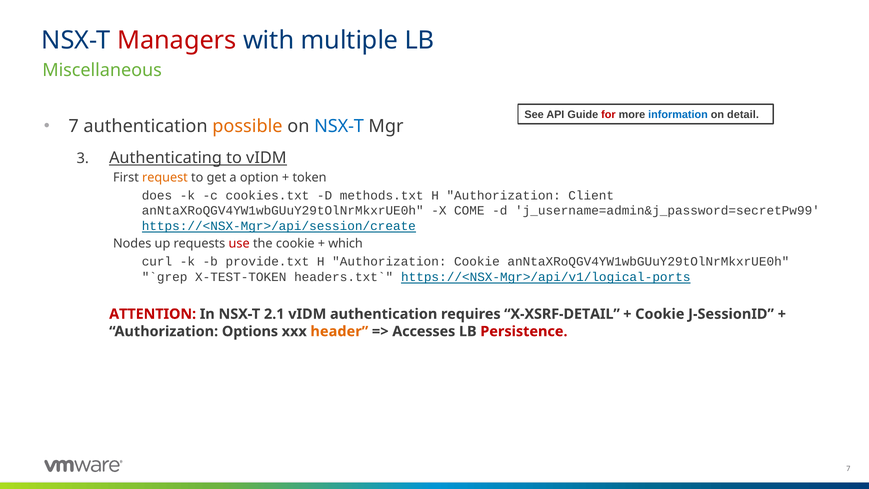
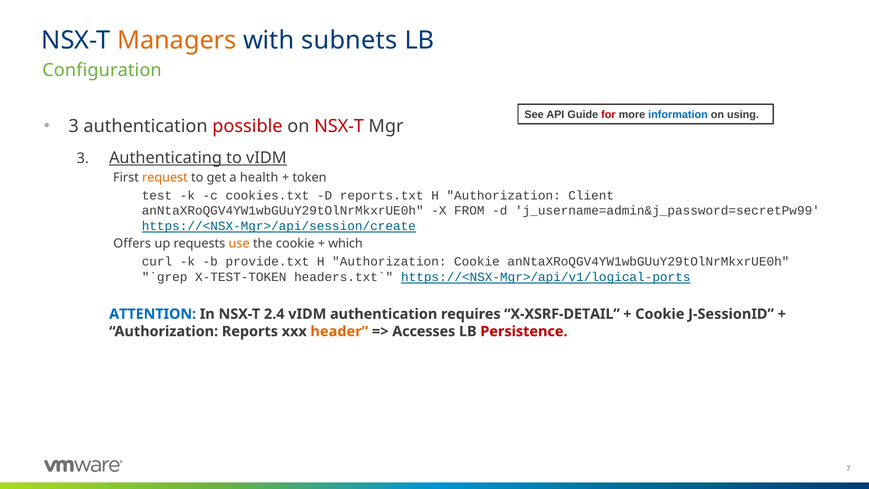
Managers colour: red -> orange (177, 41)
multiple: multiple -> subnets (349, 41)
Miscellaneous: Miscellaneous -> Configuration (102, 70)
detail: detail -> using (743, 115)
7: 7 -> 3 (74, 126)
possible colour: orange -> red (247, 126)
NSX-T colour: blue -> red (339, 126)
option: option -> health (259, 177)
does: does -> test (157, 195)
methods.txt: methods.txt -> reports.txt (382, 195)
COME: COME -> FROM (469, 211)
Nodes: Nodes -> Offers (132, 244)
use colour: red -> orange (239, 244)
ATTENTION colour: red -> blue (153, 314)
2.1: 2.1 -> 2.4 (274, 314)
Options: Options -> Reports (250, 331)
